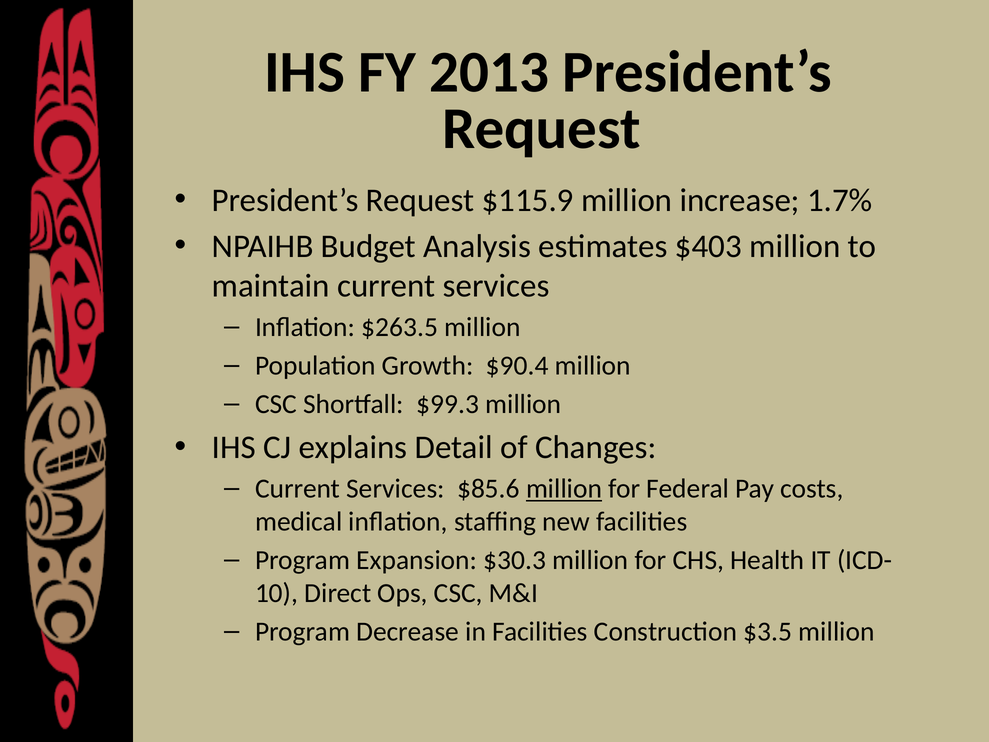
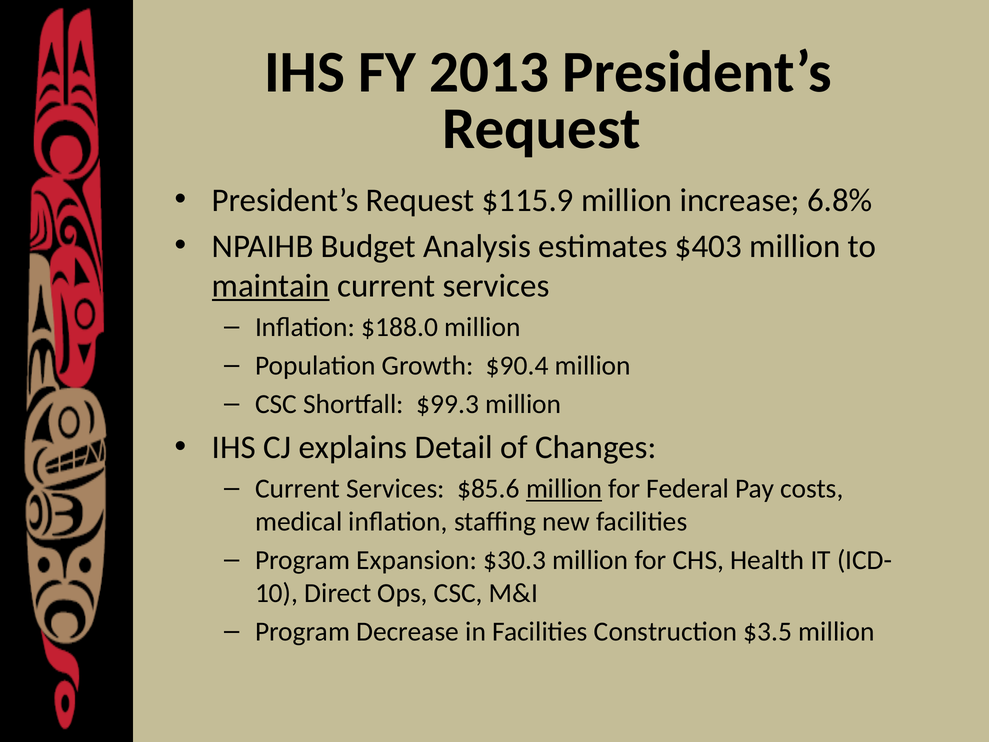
1.7%: 1.7% -> 6.8% (840, 200)
maintain underline: none -> present (271, 286)
$263.5: $263.5 -> $188.0 (400, 327)
